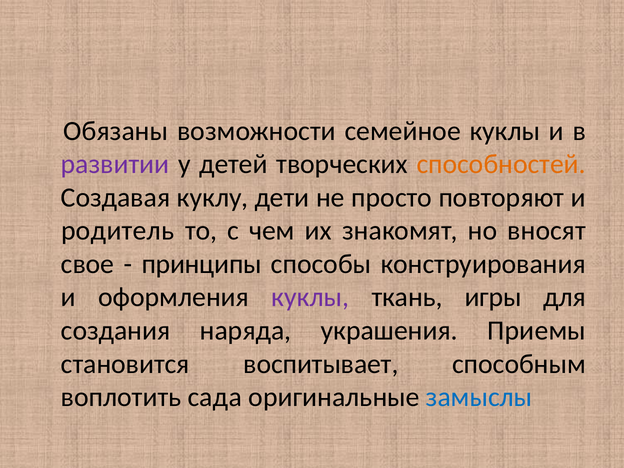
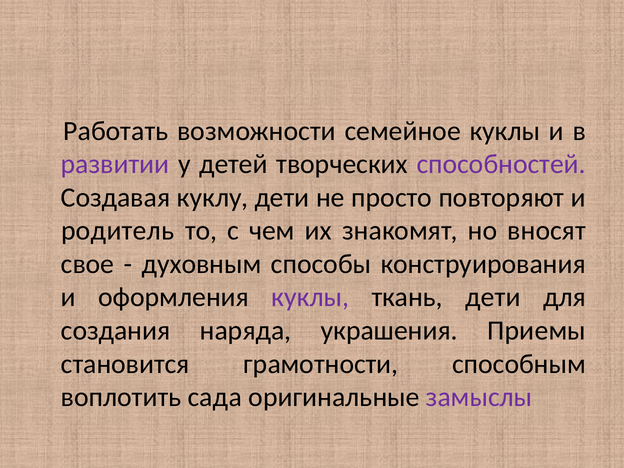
Обязаны: Обязаны -> Работать (116, 131)
способностей colour: orange -> purple (501, 164)
принципы: принципы -> духовным (202, 264)
ткань игры: игры -> дети (493, 297)
воспитывает: воспитывает -> грамотности (321, 364)
замыслы colour: blue -> purple (479, 397)
